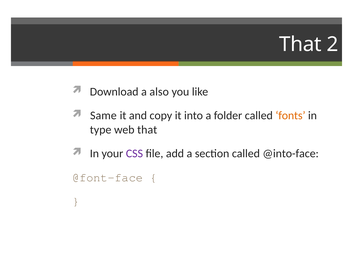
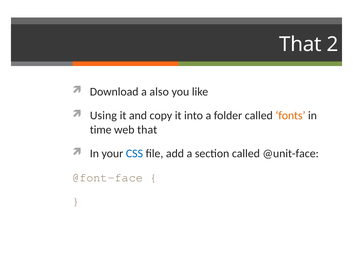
Same: Same -> Using (103, 116)
type: type -> time (101, 130)
CSS colour: purple -> blue (134, 154)
@into-face: @into-face -> @unit-face (291, 154)
